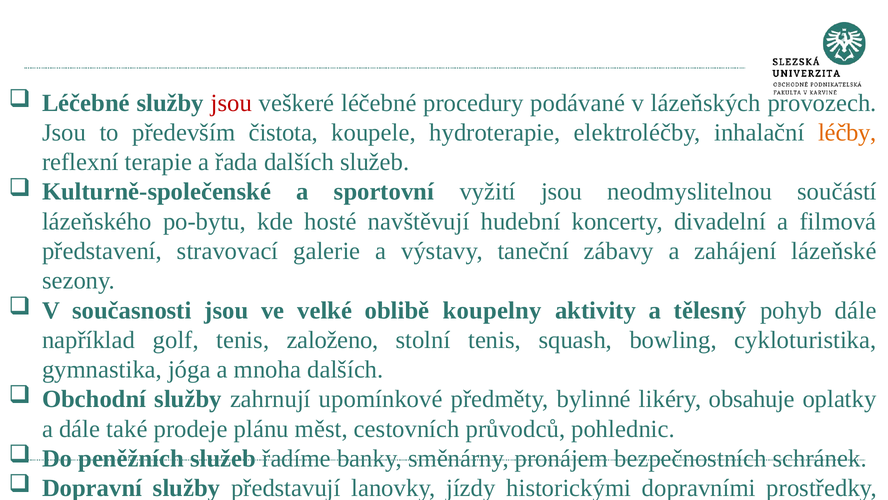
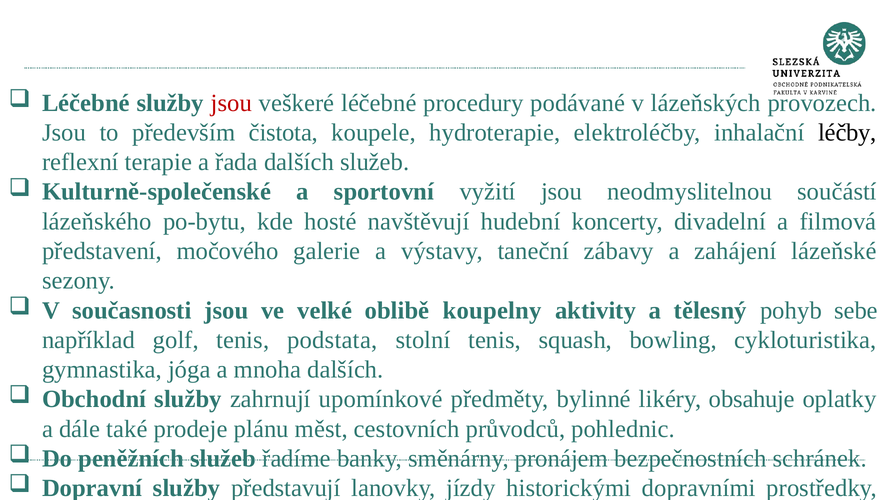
léčby colour: orange -> black (847, 132)
stravovací: stravovací -> močového (228, 251)
pohyb dále: dále -> sebe (856, 310)
založeno: založeno -> podstata (332, 340)
